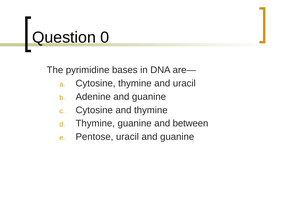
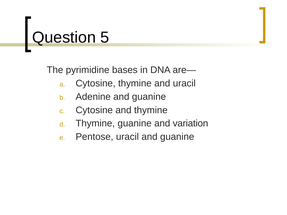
0: 0 -> 5 (105, 37)
between: between -> variation (190, 124)
